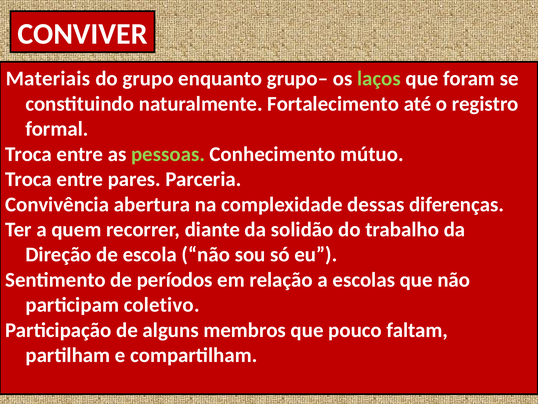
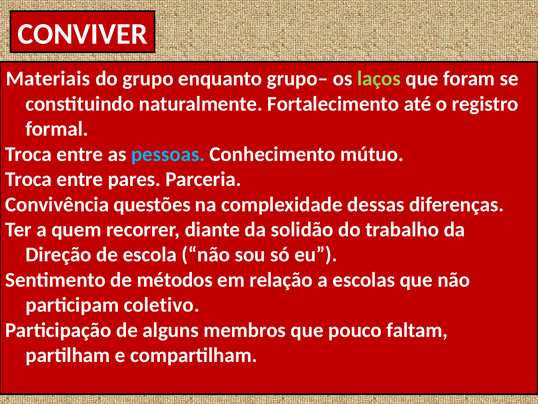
pessoas colour: light green -> light blue (168, 154)
abertura: abertura -> questões (152, 204)
períodos: períodos -> métodos (175, 280)
